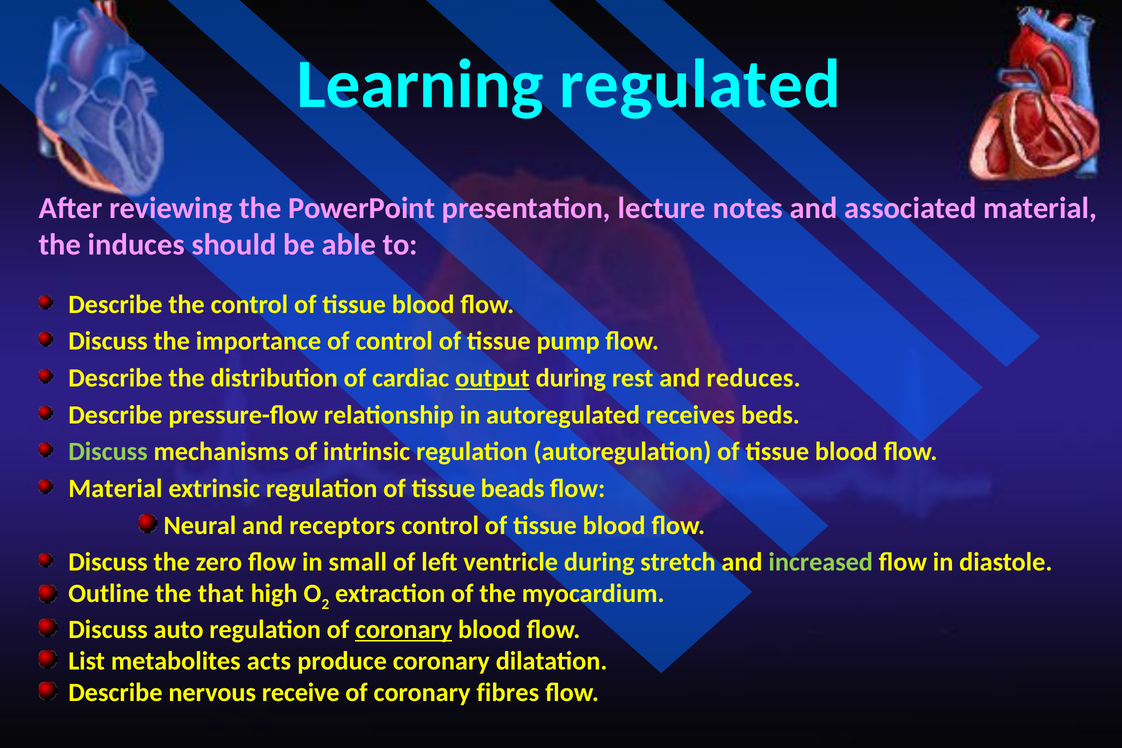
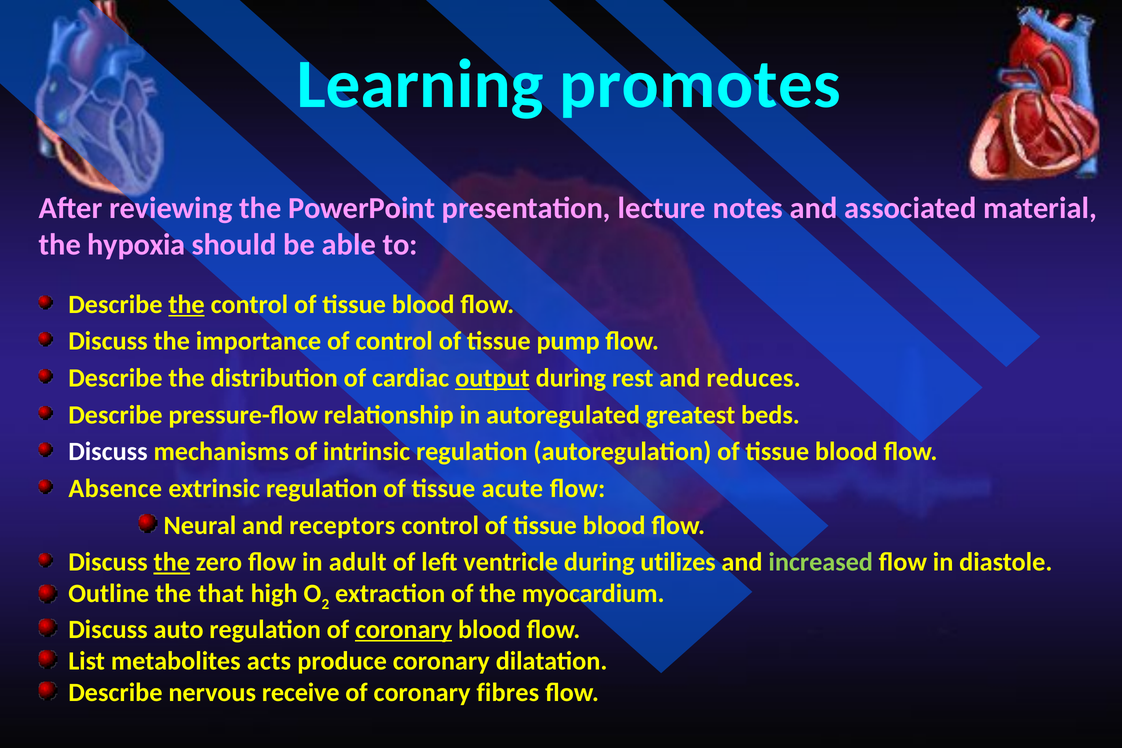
regulated: regulated -> promotes (700, 85)
induces: induces -> hypoxia (136, 245)
the underline: none -> present (187, 304)
receives: receives -> greatest (691, 415)
Discuss colour: light green -> white (108, 452)
Material: Material -> Absence (115, 488)
beads: beads -> acute (512, 488)
the underline: none -> present (172, 562)
small: small -> adult (358, 562)
stretch: stretch -> utilizes (678, 562)
